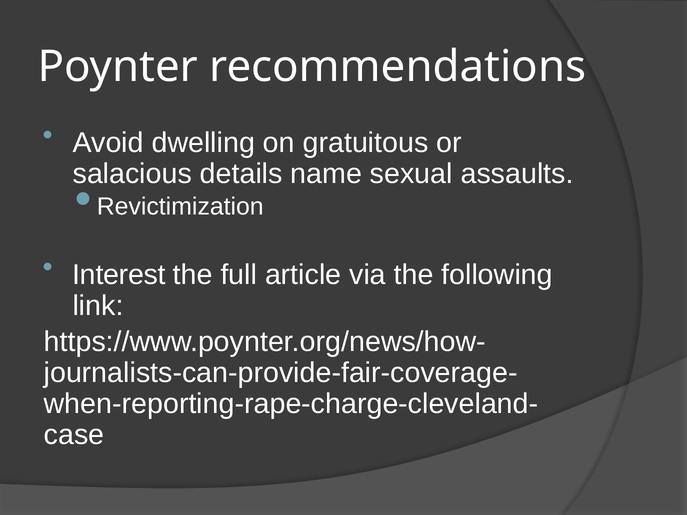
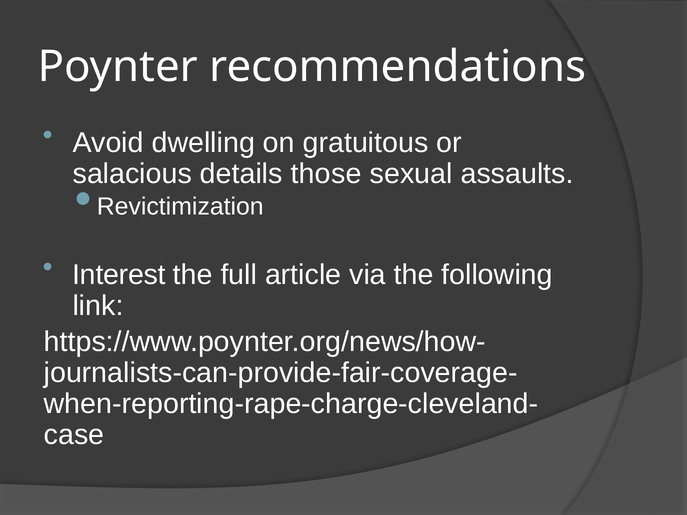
name: name -> those (326, 174)
